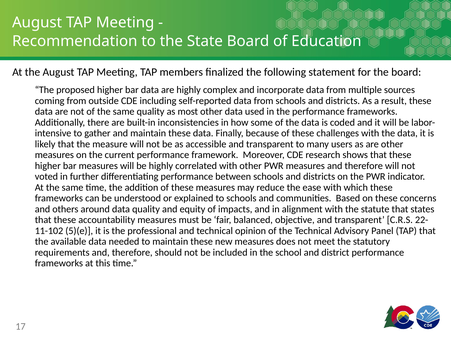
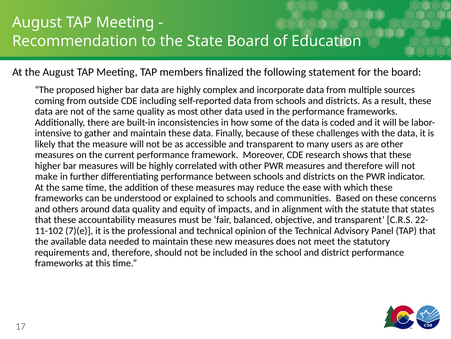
voted: voted -> make (46, 176)
5)(e: 5)(e -> 7)(e (79, 230)
